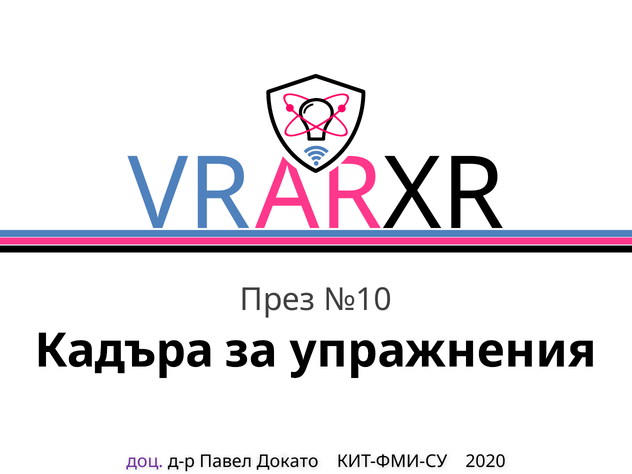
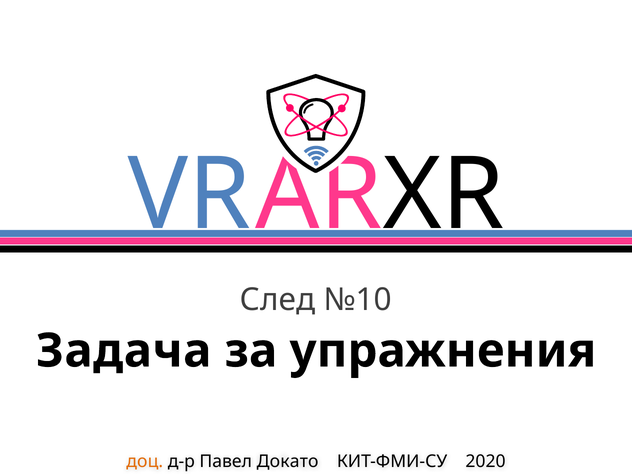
През: През -> След (278, 300)
Кадъра: Кадъра -> Задача (124, 351)
доц colour: purple -> orange (145, 462)
